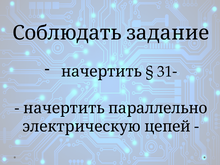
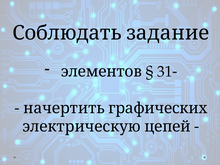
начертить: начертить -> элементов (101, 72)
параллельно: параллельно -> графических (158, 108)
